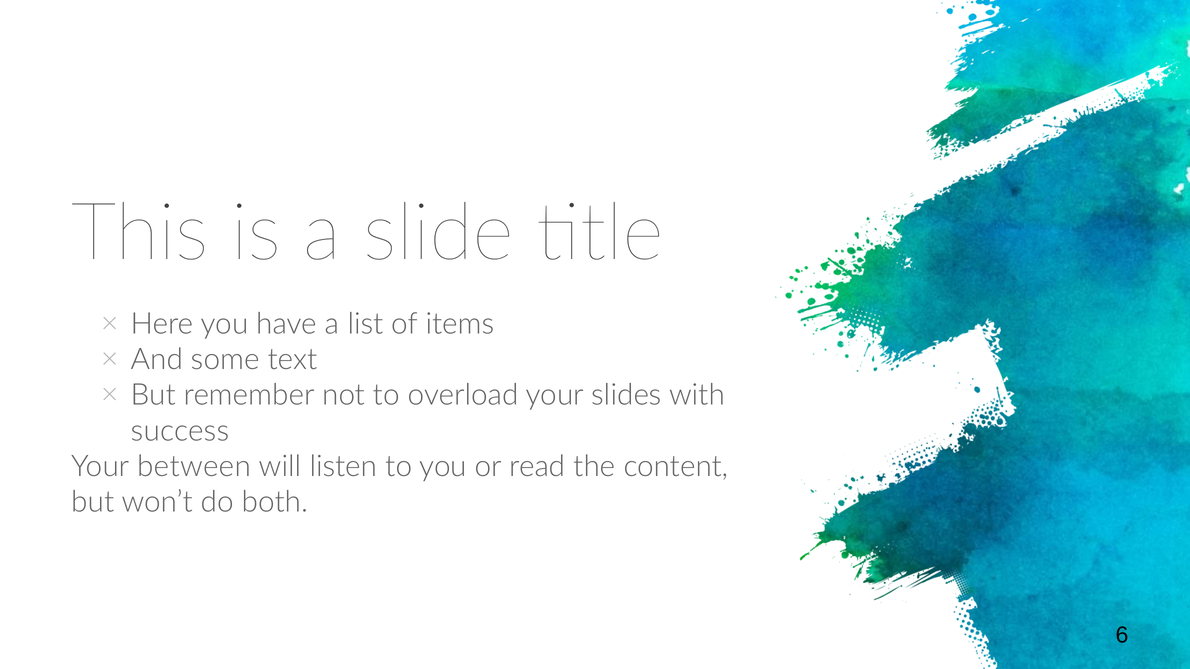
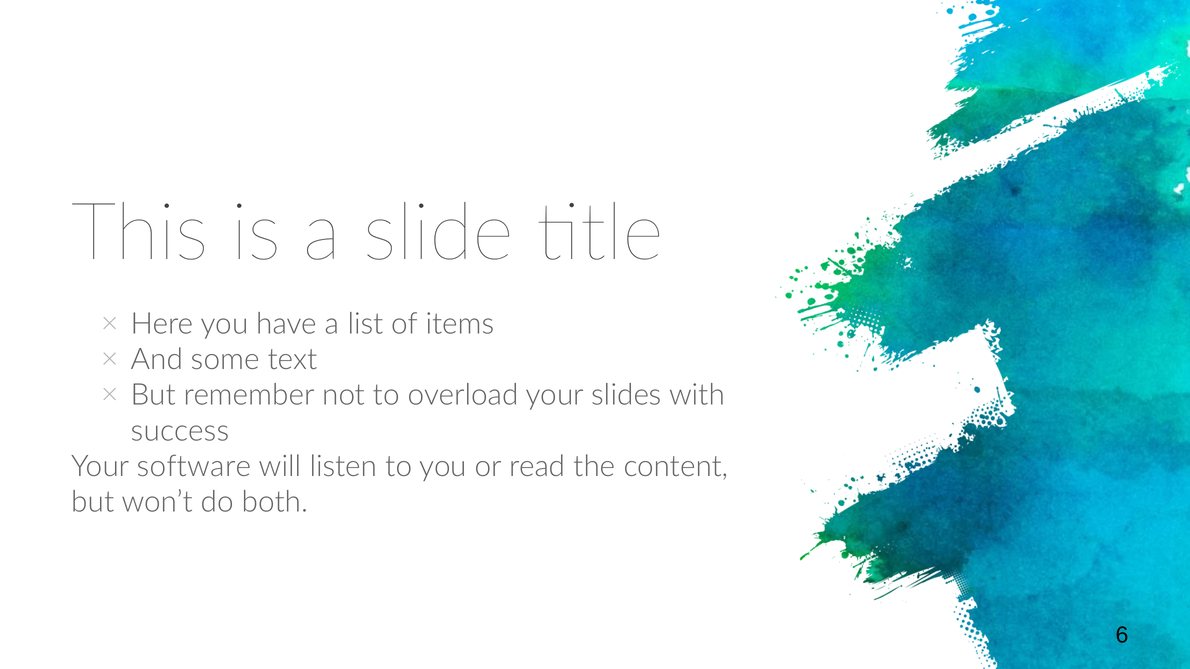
between: between -> software (194, 467)
